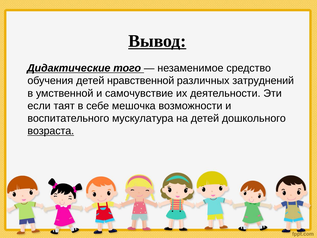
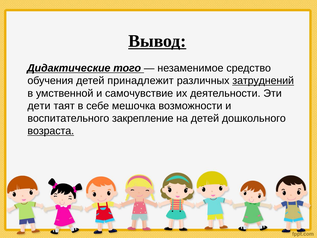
нравственной: нравственной -> принадлежит (141, 81)
затруднений underline: none -> present (263, 81)
если: если -> дети (39, 106)
мускулатура: мускулатура -> закрепление (143, 118)
